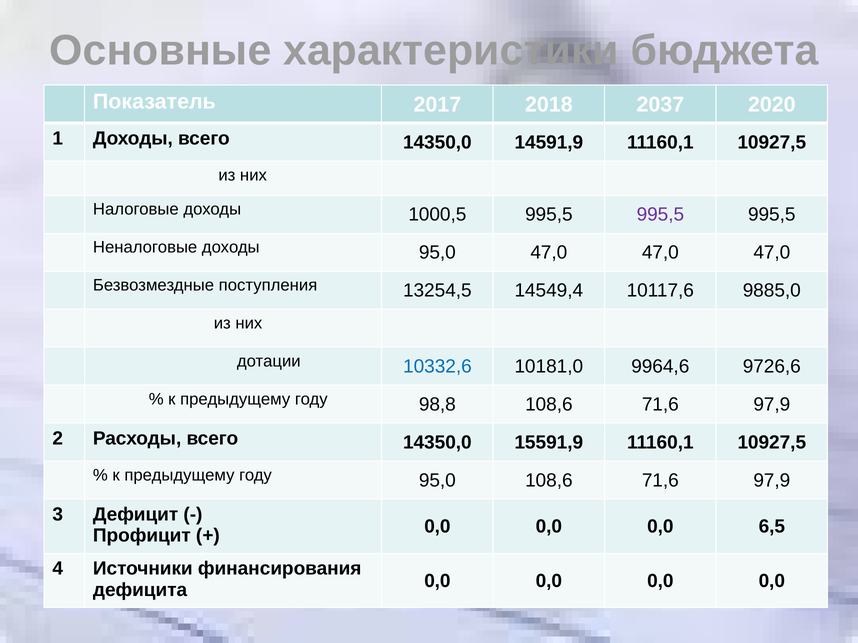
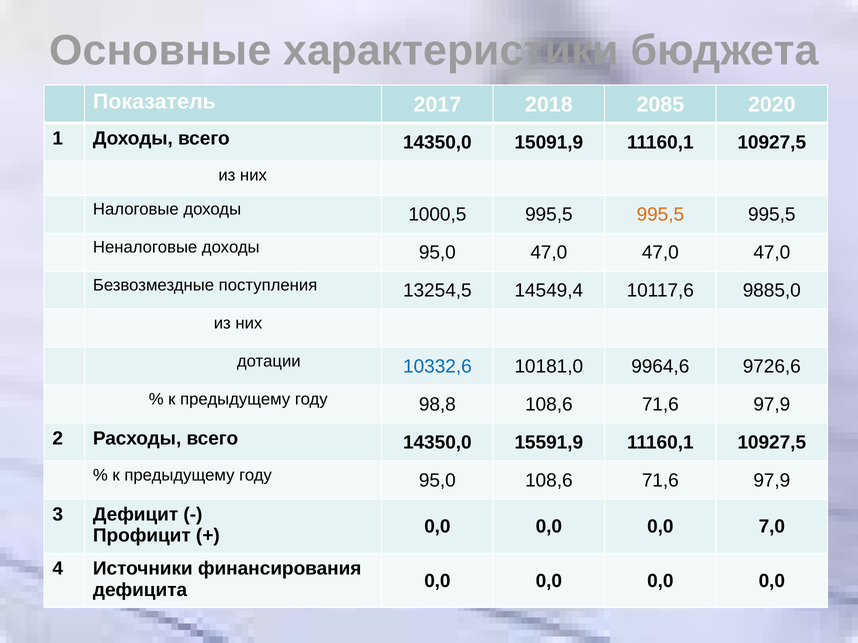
2037: 2037 -> 2085 (660, 105)
14591,9: 14591,9 -> 15091,9 (549, 142)
995,5 colour: purple -> orange (660, 215)
6,5: 6,5 -> 7,0 (772, 527)
